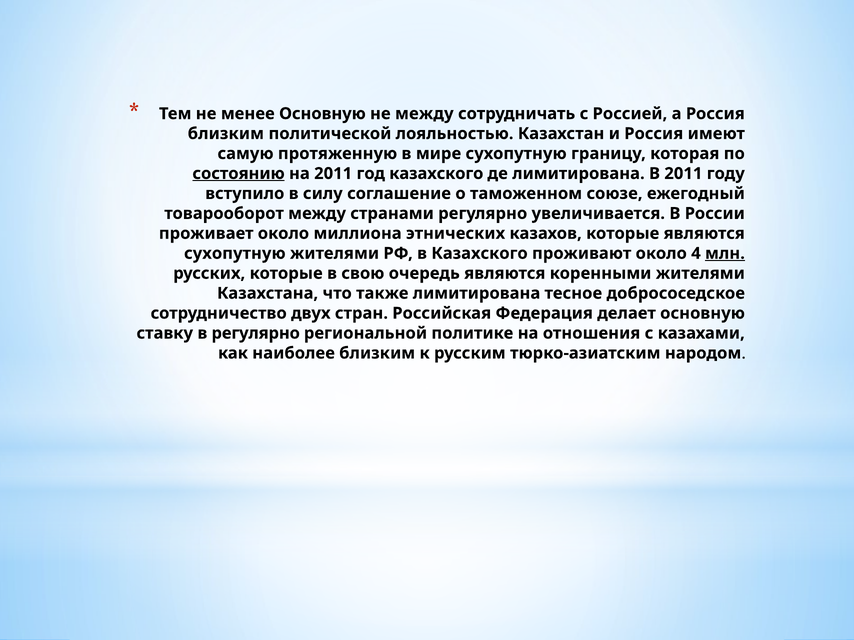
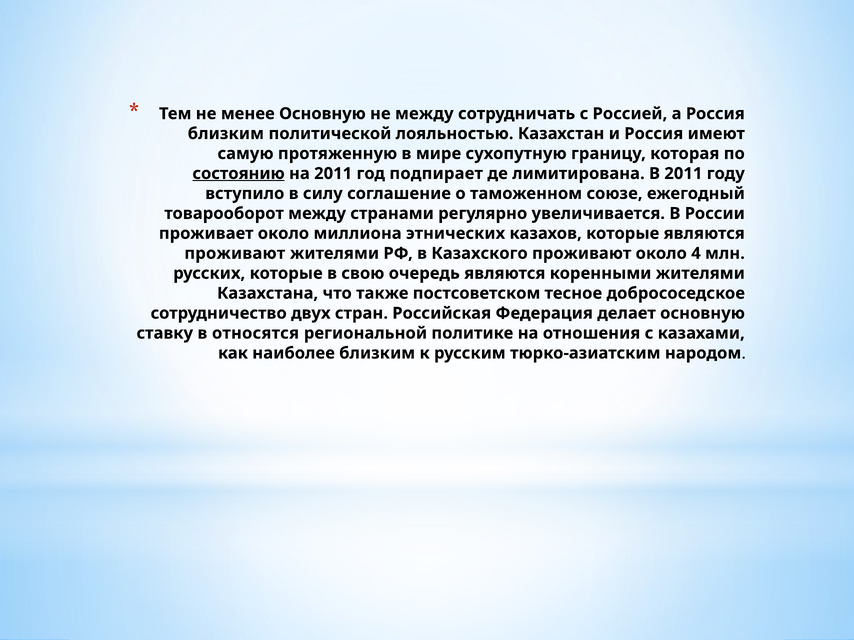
год казахского: казахского -> подпирает (436, 174)
сухопутную: сухопутную -> проживают (235, 254)
млн underline: present -> none (725, 254)
также лимитирована: лимитирована -> постсоветском (477, 293)
в регулярно: регулярно -> относятся (255, 333)
